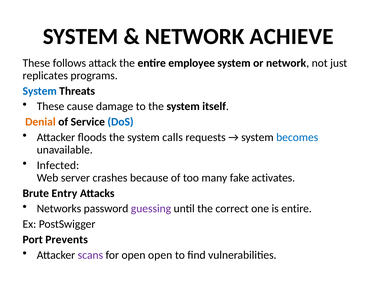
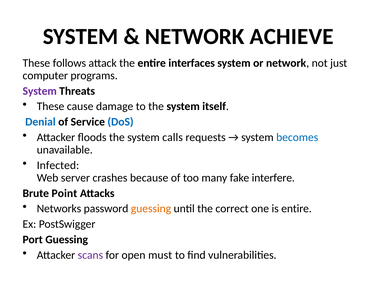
employee: employee -> interfaces (192, 63)
replicates: replicates -> computer (45, 75)
System colour: blue -> purple (40, 91)
Denial colour: orange -> blue (40, 122)
activates: activates -> interfere (273, 178)
Entry: Entry -> Point (64, 193)
guessing colour: purple -> orange (151, 208)
Port Prevents: Prevents -> Guessing (67, 239)
open open: open -> must (160, 255)
